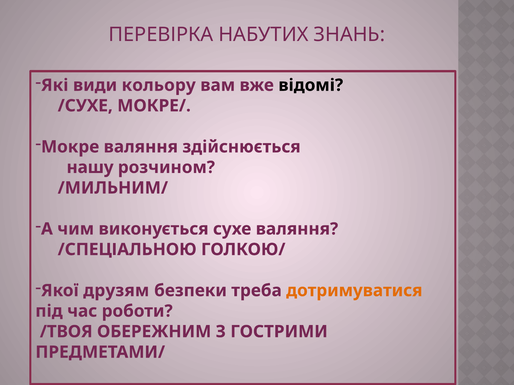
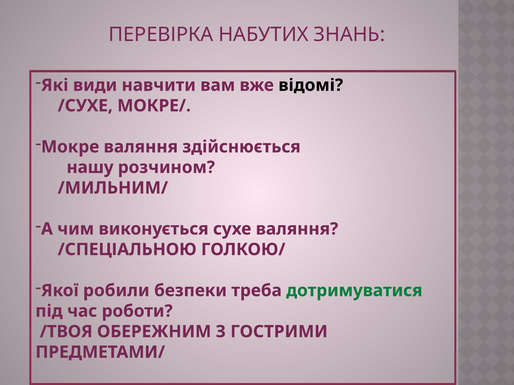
кольору: кольору -> навчити (159, 85)
друзям: друзям -> робили (116, 291)
дотримуватися colour: orange -> green (354, 291)
